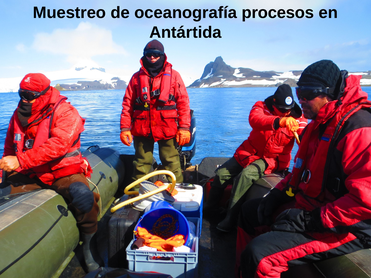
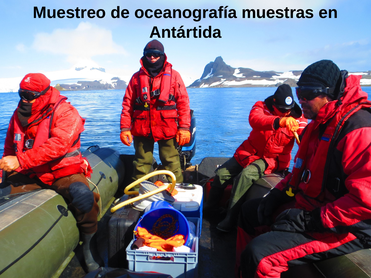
procesos: procesos -> muestras (278, 13)
